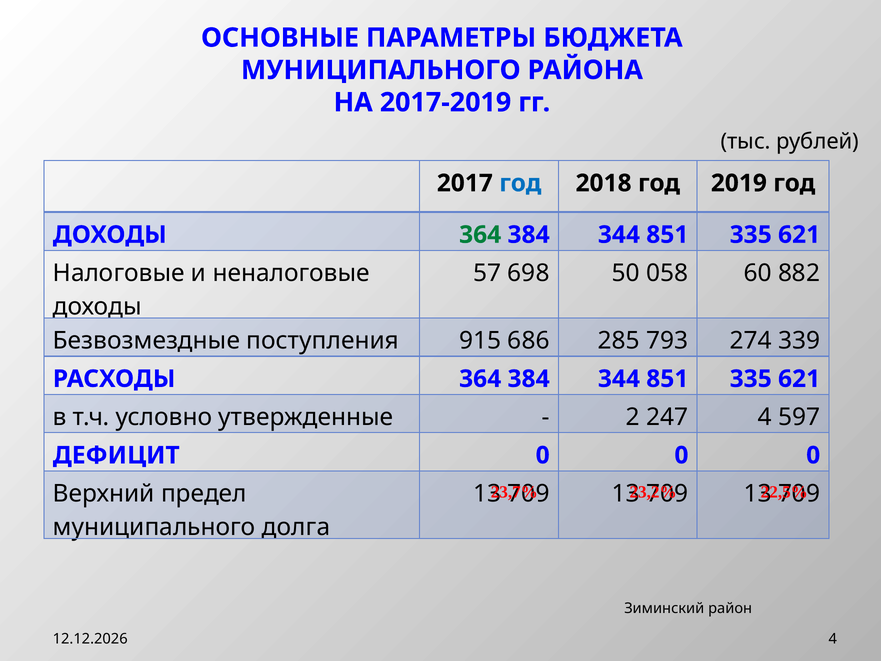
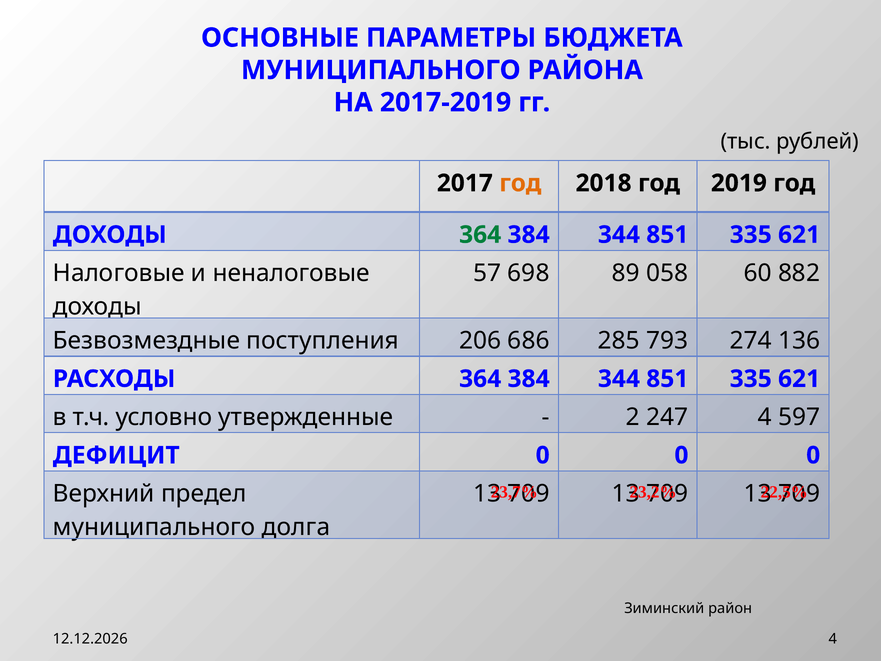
год colour: blue -> orange (520, 183)
50: 50 -> 89 (626, 273)
915: 915 -> 206 (480, 341)
339: 339 -> 136 (799, 341)
